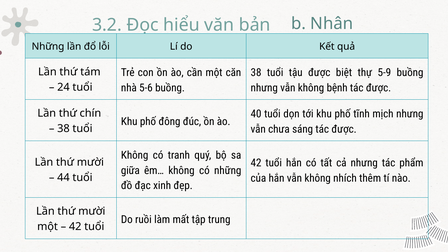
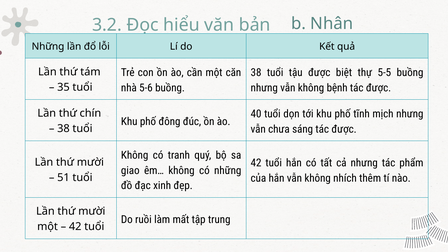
5-9: 5-9 -> 5-5 (384, 73)
24: 24 -> 35 (63, 87)
giữa: giữa -> giao (130, 170)
44: 44 -> 51 (63, 178)
